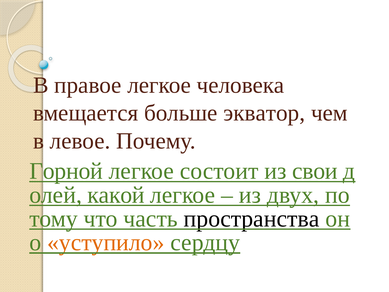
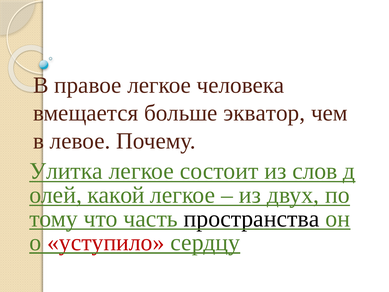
Горной: Горной -> Улитка (66, 171)
свои: свои -> слов (315, 171)
уступило colour: orange -> red (106, 242)
